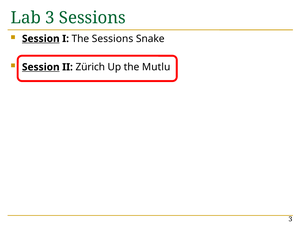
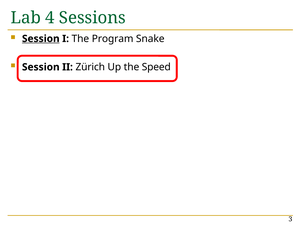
Lab 3: 3 -> 4 (50, 18)
The Sessions: Sessions -> Program (113, 39)
Session underline: present -> none (41, 67)
Mutlu: Mutlu -> Speed (156, 67)
